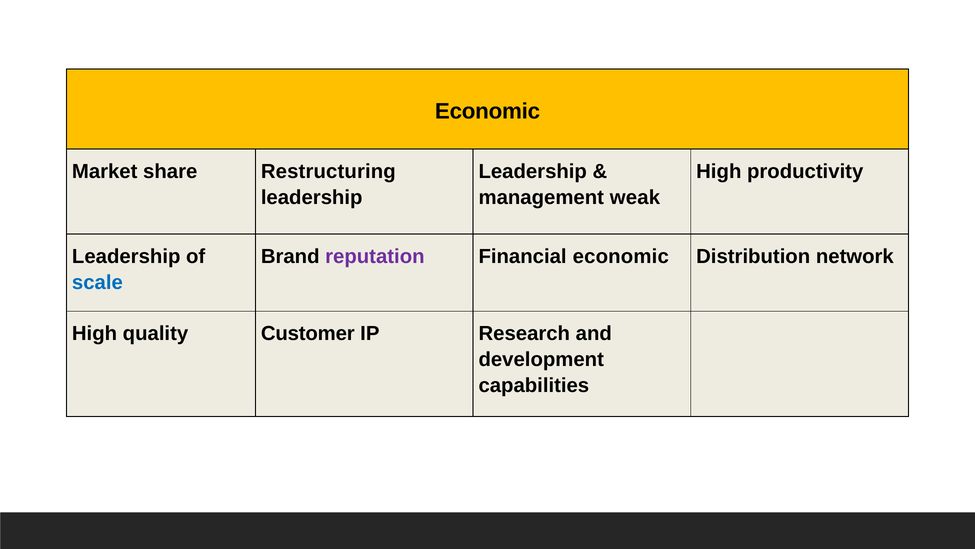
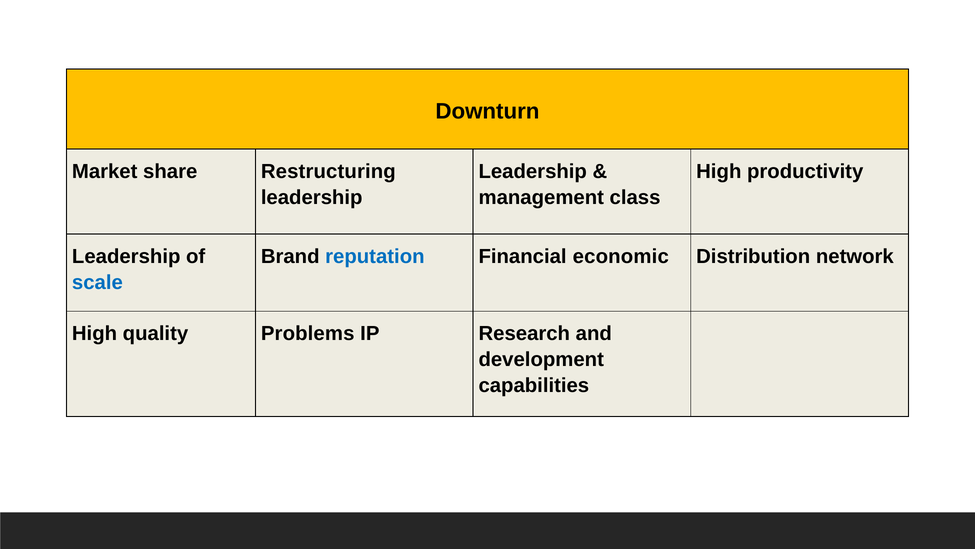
Economic: Economic -> Downturn (487, 111)
weak: weak -> class (635, 197)
reputation colour: purple -> blue (375, 256)
Customer: Customer -> Problems (308, 333)
